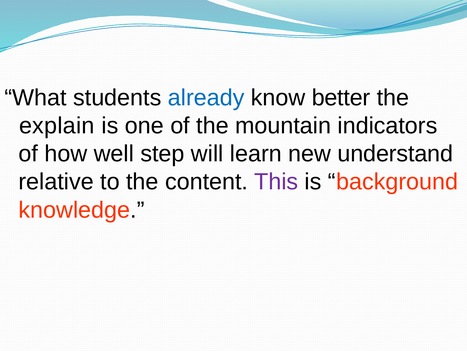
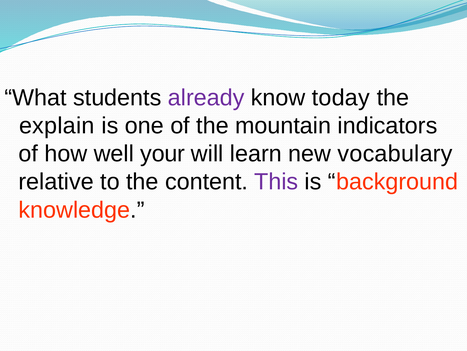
already colour: blue -> purple (206, 97)
better: better -> today (341, 97)
step: step -> your (163, 154)
understand: understand -> vocabulary (395, 154)
